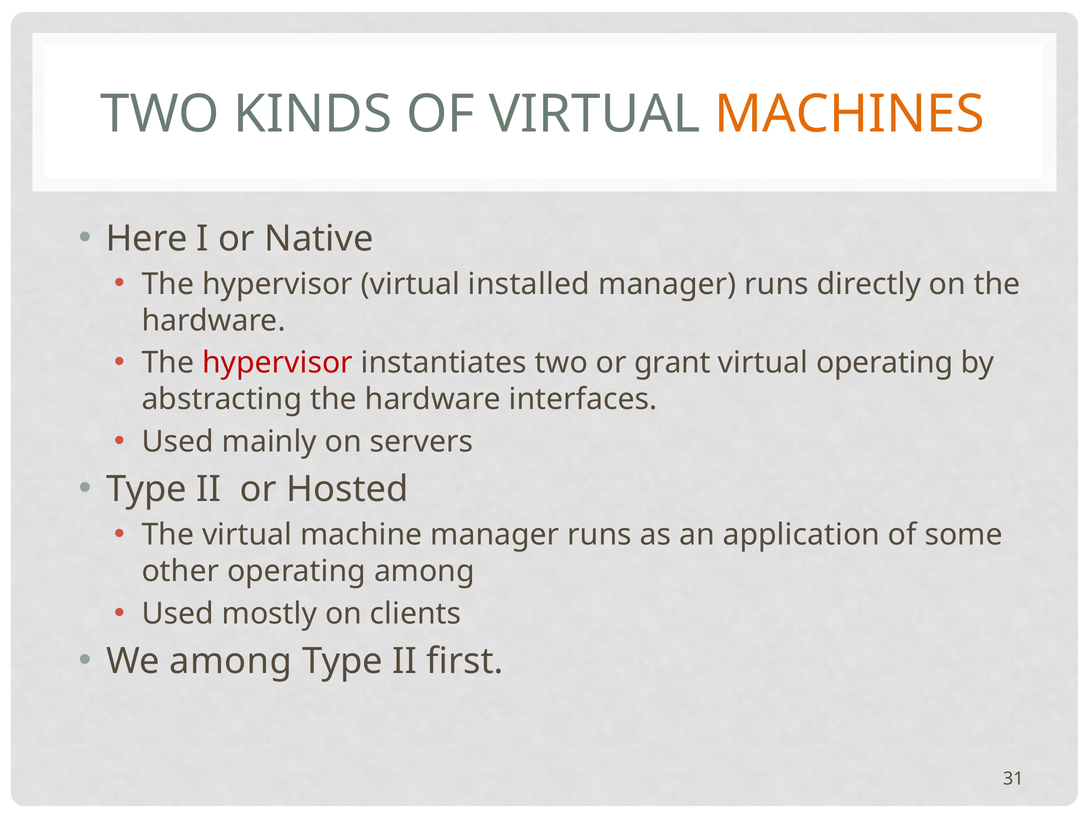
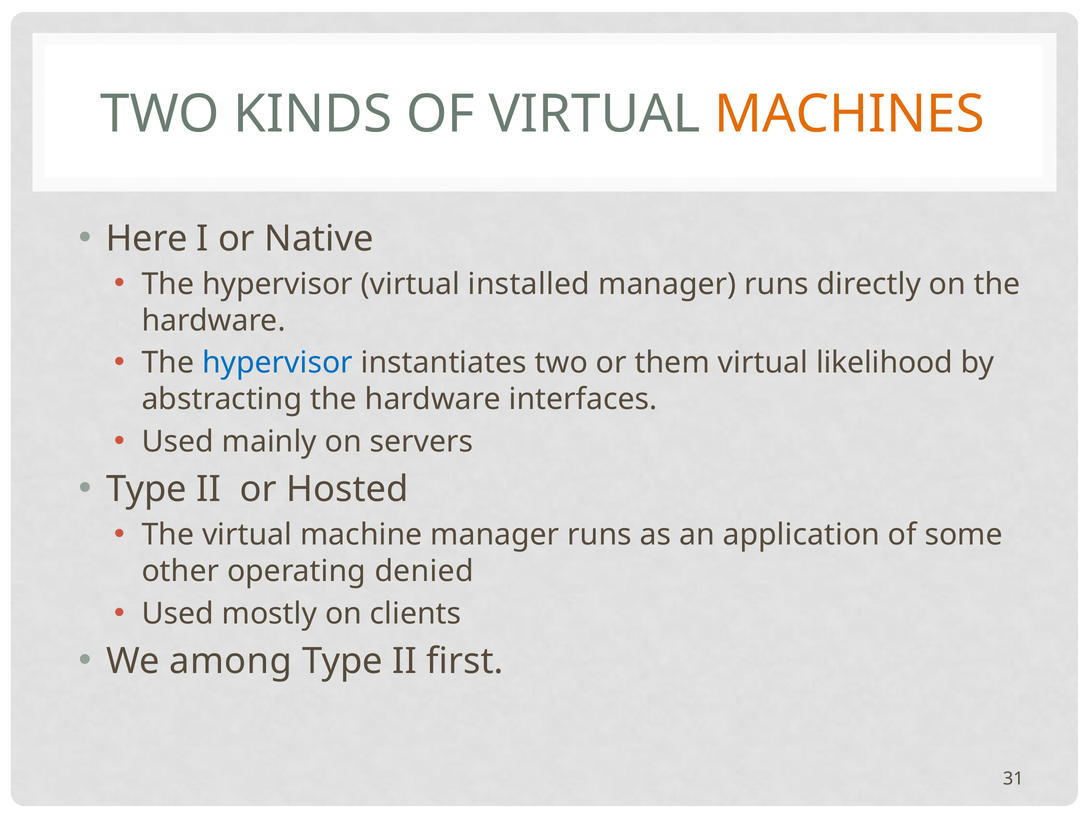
hypervisor colour: red -> blue (277, 363)
grant: grant -> them (672, 363)
virtual operating: operating -> likelihood (885, 363)
operating among: among -> denied (424, 571)
